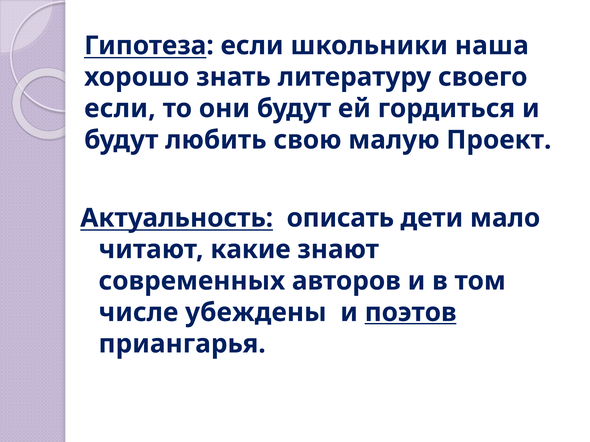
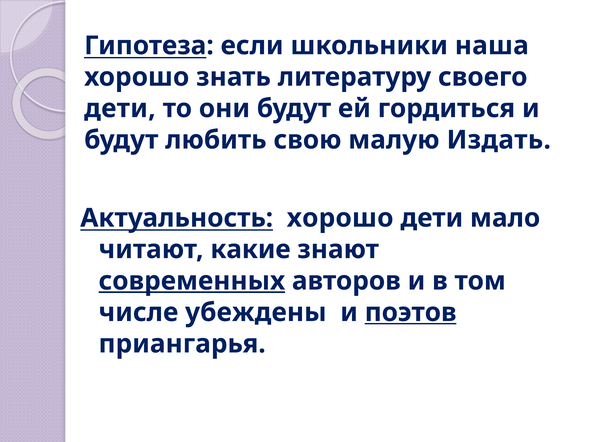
если: если -> дети (120, 109)
Проект: Проект -> Издать (499, 140)
Актуальность описать: описать -> хорошо (340, 218)
современных underline: none -> present (192, 281)
